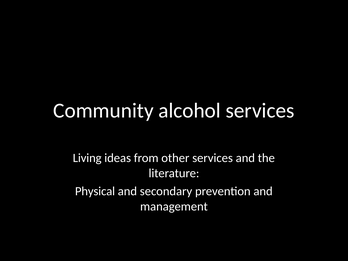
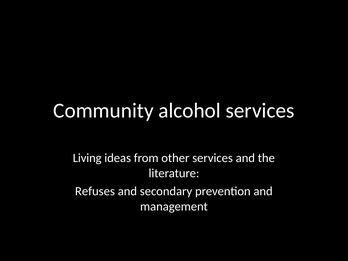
Physical: Physical -> Refuses (95, 191)
